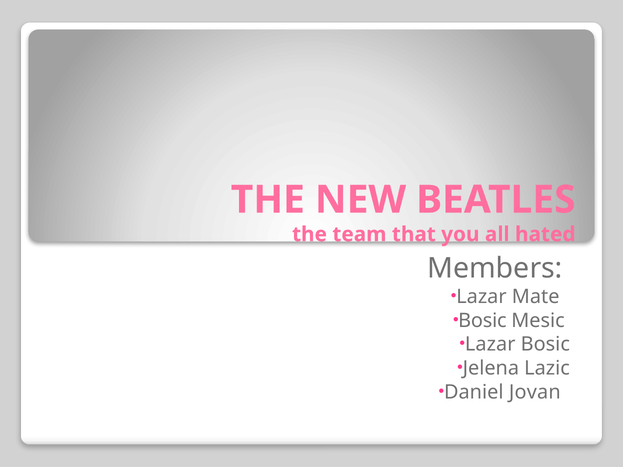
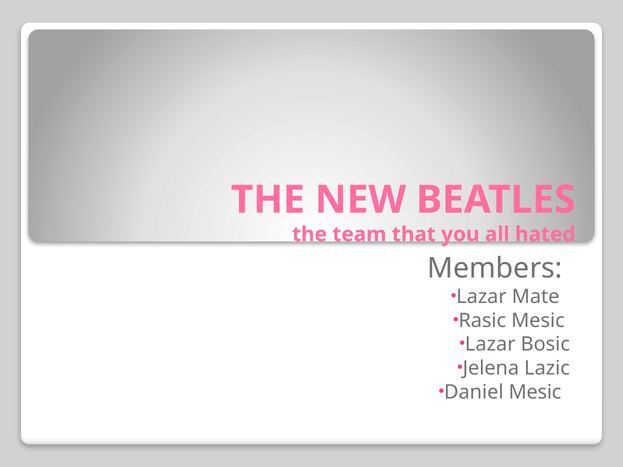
Bosic: Bosic -> Rasic (482, 321)
Daniel Jovan: Jovan -> Mesic (535, 392)
